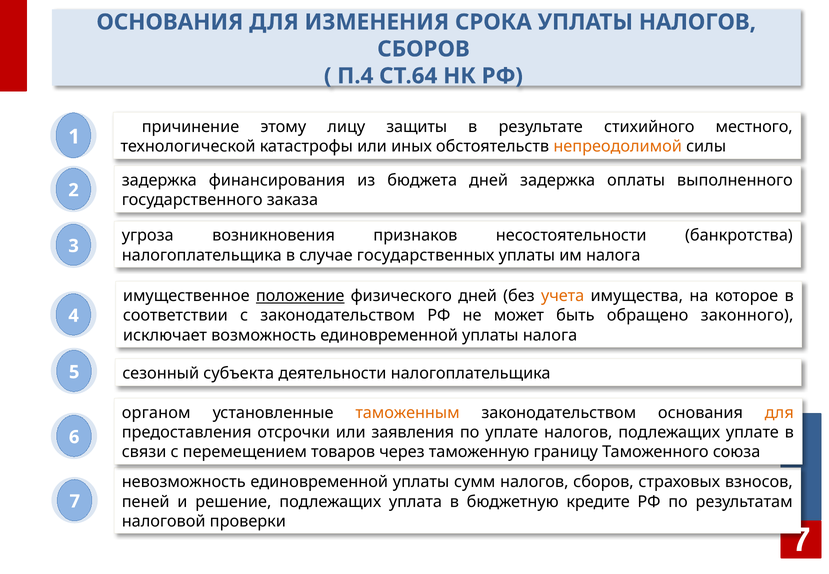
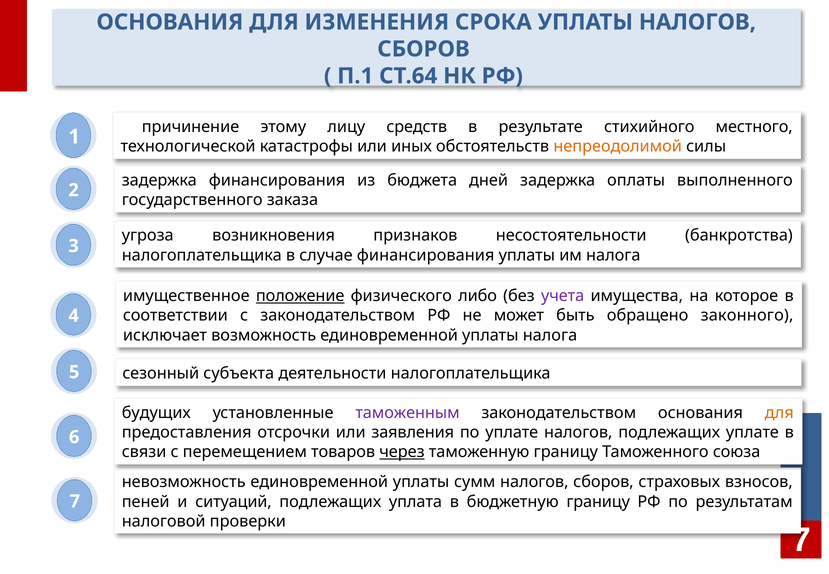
П.4: П.4 -> П.1 (355, 76)
защиты: защиты -> средств (417, 127)
случае государственных: государственных -> финансирования (426, 255)
физического дней: дней -> либо (478, 296)
учета colour: orange -> purple (563, 296)
органом: органом -> будущих (156, 413)
таможенным colour: orange -> purple (408, 413)
через underline: none -> present (402, 452)
решение: решение -> ситуаций (234, 502)
бюджетную кредите: кредите -> границу (598, 502)
